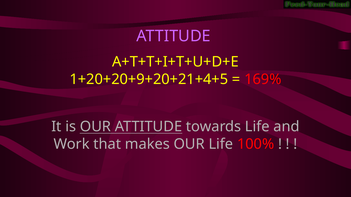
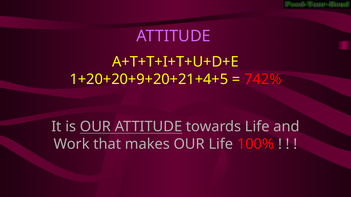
169%: 169% -> 742% (263, 79)
